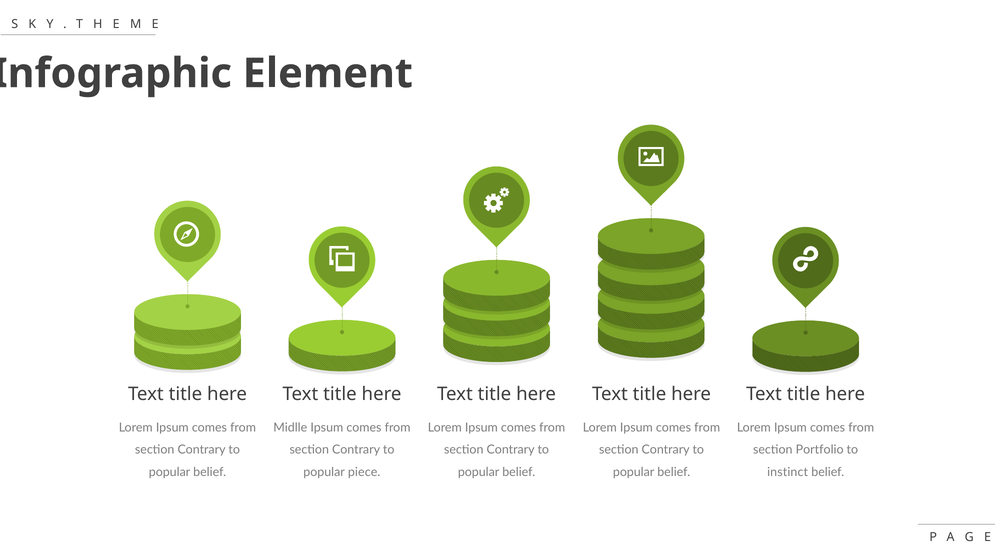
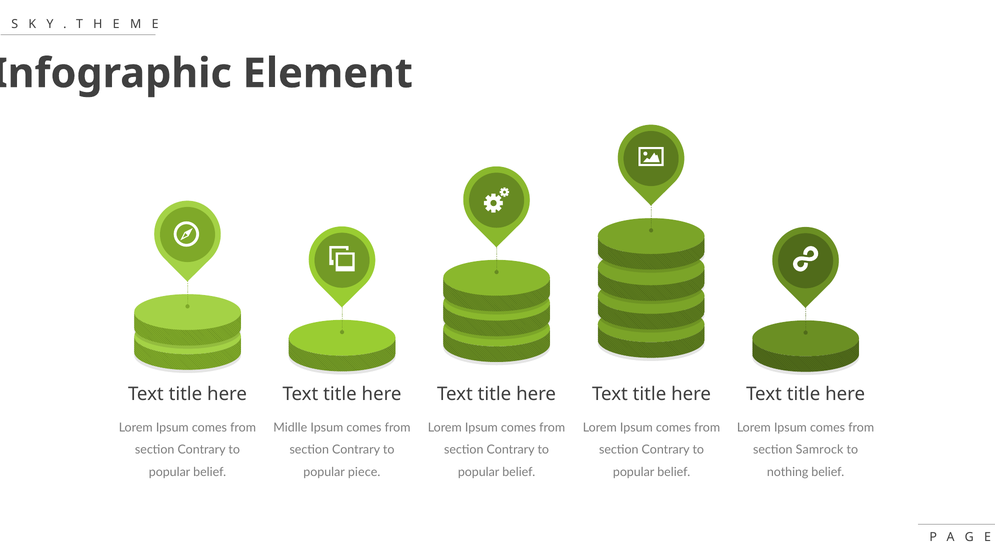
Portfolio: Portfolio -> Samrock (820, 450)
instinct: instinct -> nothing (788, 472)
